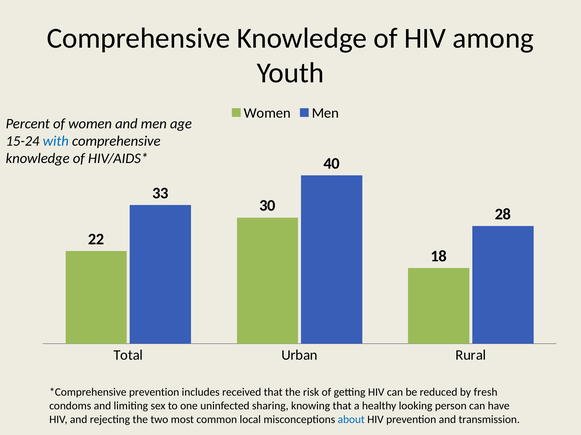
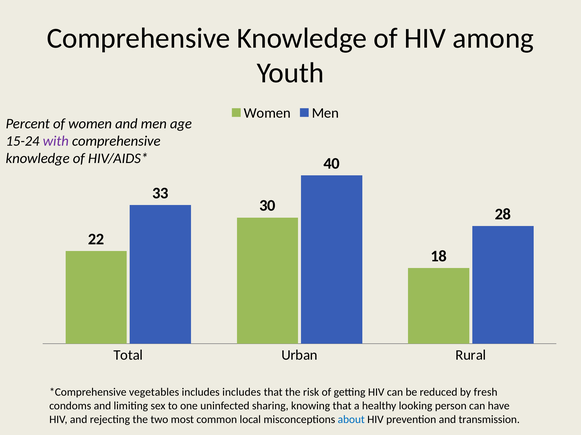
with colour: blue -> purple (56, 141)
prevention: prevention -> vegetables (154, 393)
includes received: received -> includes (242, 393)
